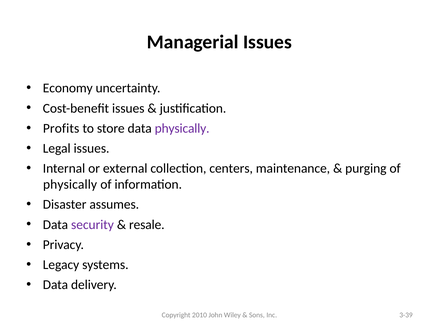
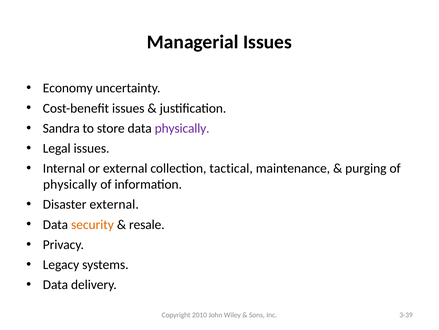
Profits: Profits -> Sandra (61, 128)
centers: centers -> tactical (231, 168)
Disaster assumes: assumes -> external (114, 204)
security colour: purple -> orange (92, 224)
